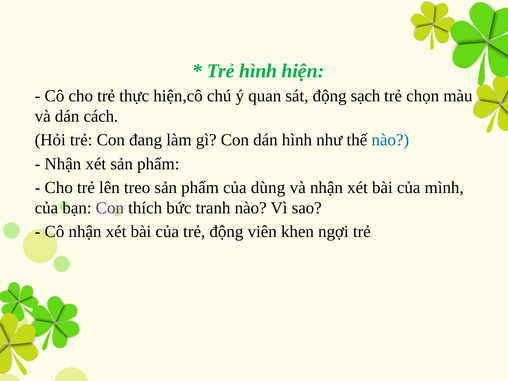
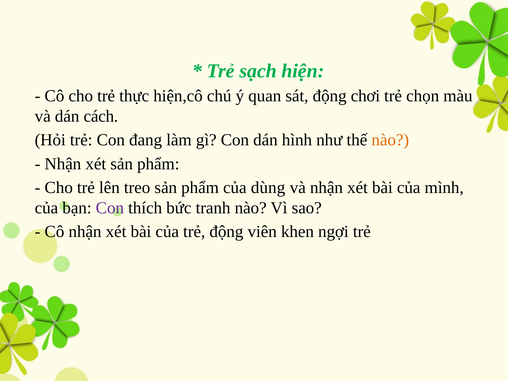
Trẻ hình: hình -> sạch (258, 71)
sạch: sạch -> chơi (365, 96)
nào colour: blue -> orange (390, 140)
